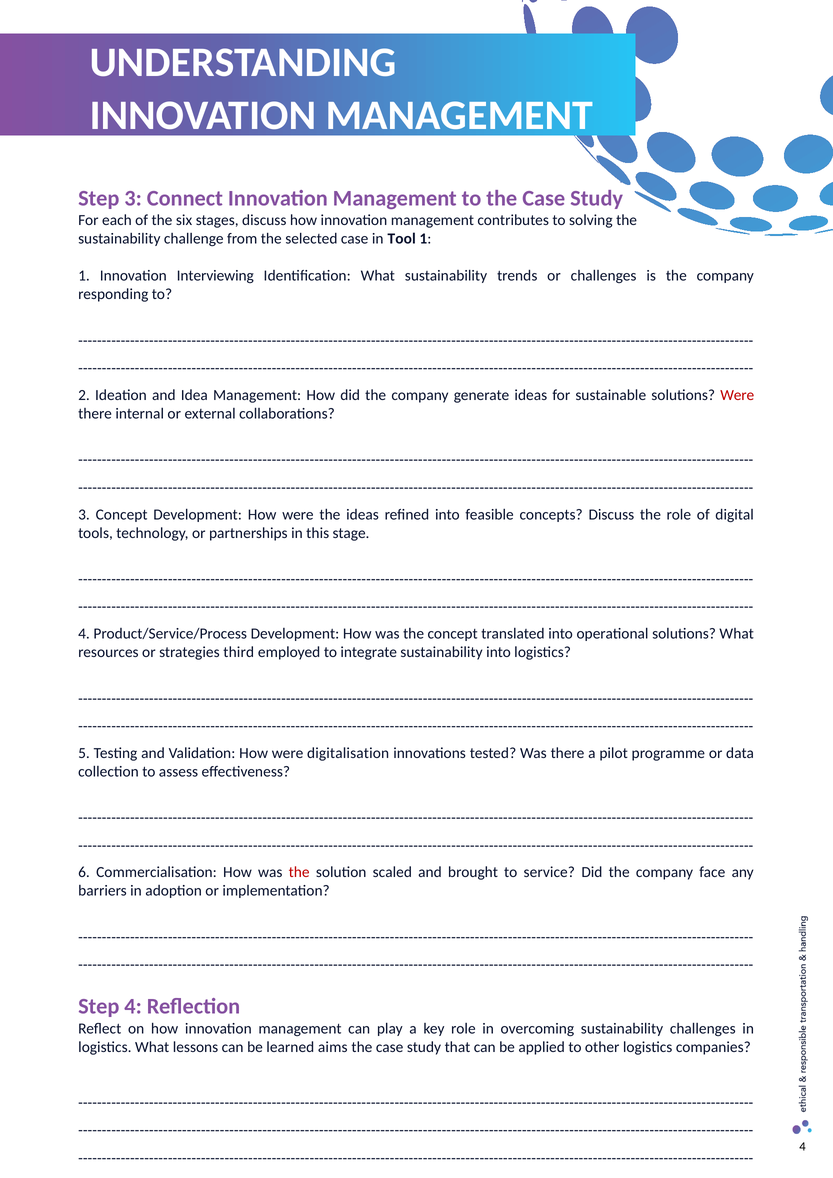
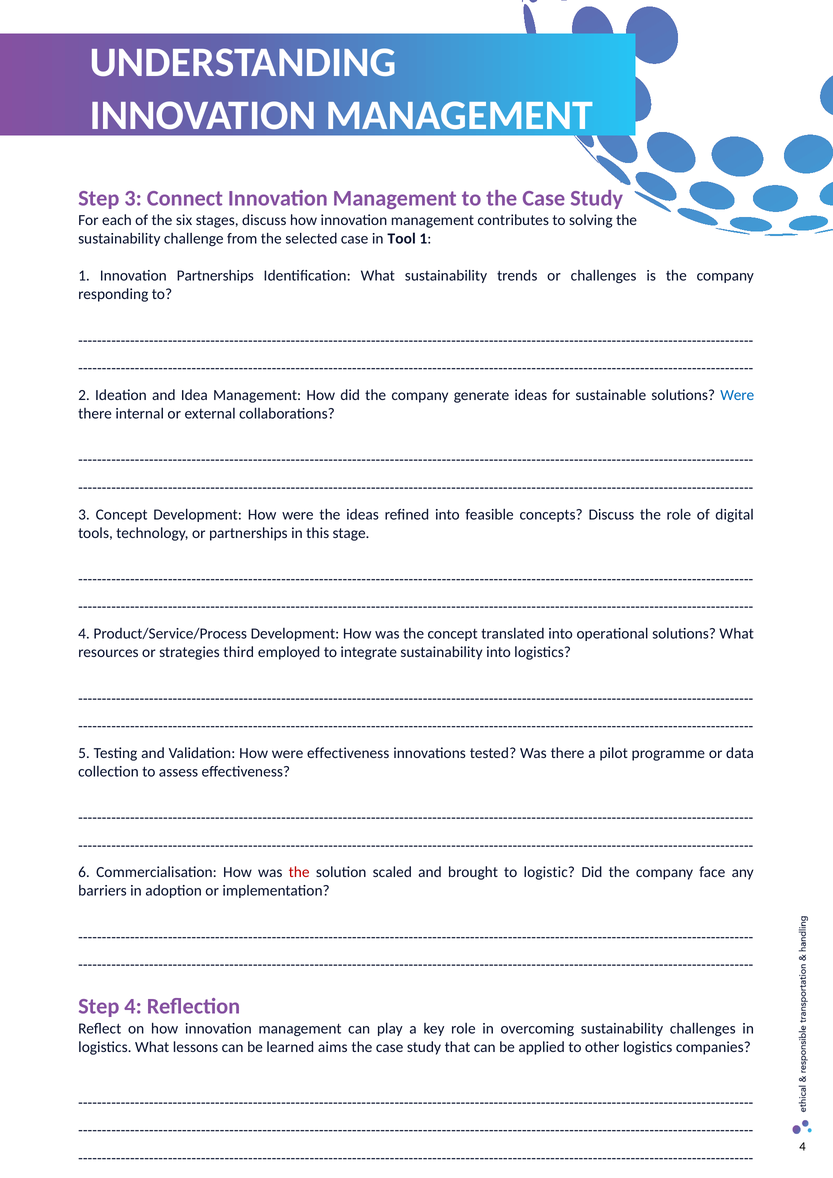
Innovation Interviewing: Interviewing -> Partnerships (215, 276)
Were colour: red -> blue (737, 395)
were digitalisation: digitalisation -> effectiveness (348, 753)
service: service -> logistic (549, 872)
